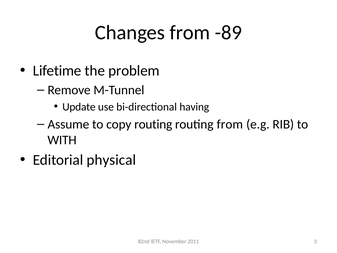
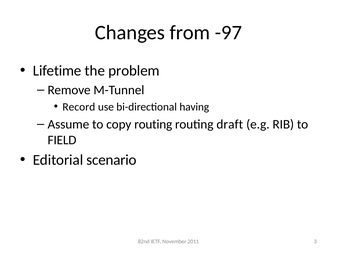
-89: -89 -> -97 (228, 33)
Update: Update -> Record (79, 107)
routing from: from -> draft (230, 124)
WITH: WITH -> FIELD (62, 140)
physical: physical -> scenario (111, 160)
